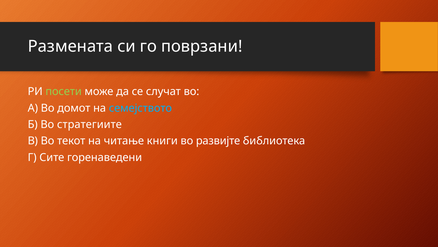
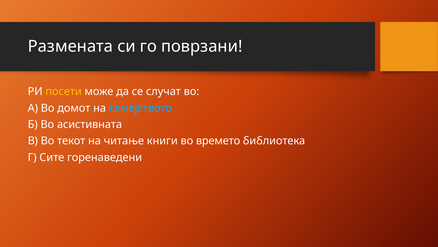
посети colour: light green -> yellow (64, 91)
стратегиите: стратегиите -> асистивната (90, 124)
развијте: развијте -> времето (218, 141)
